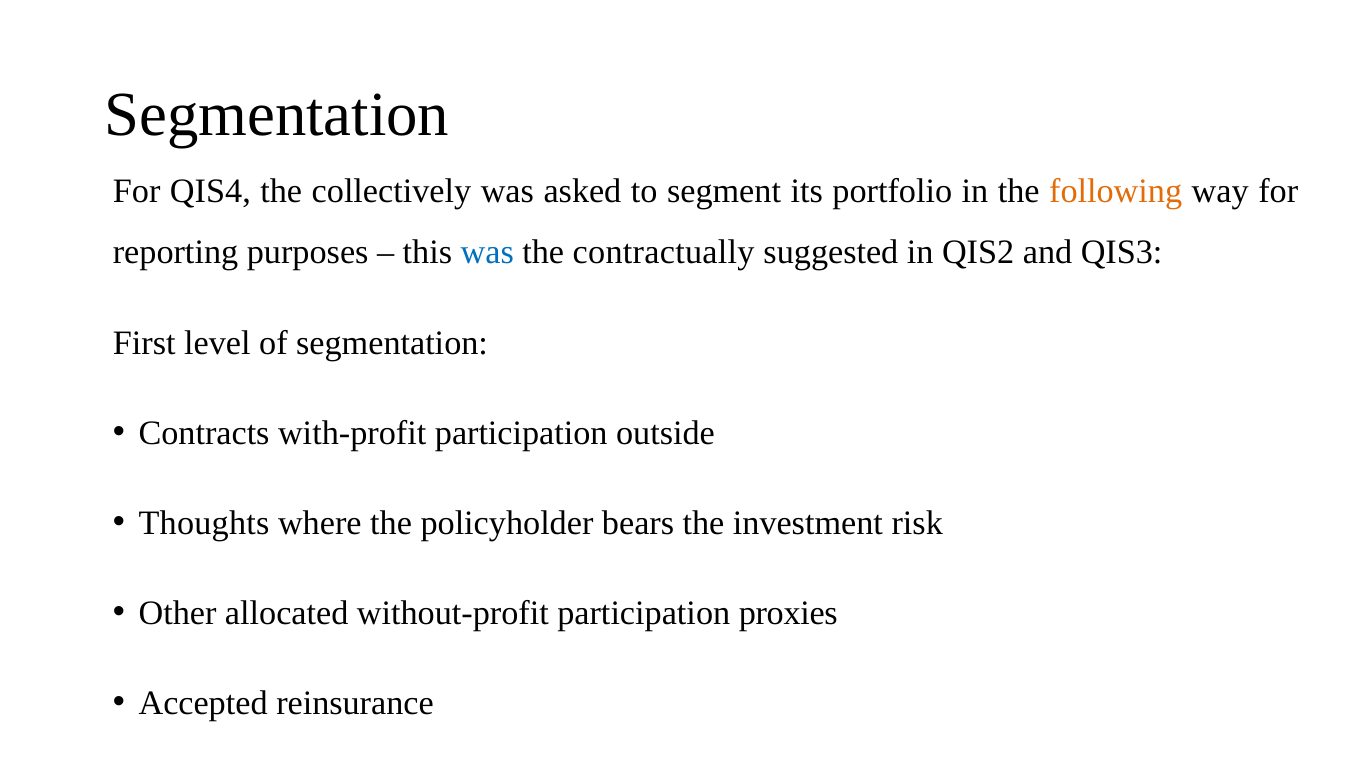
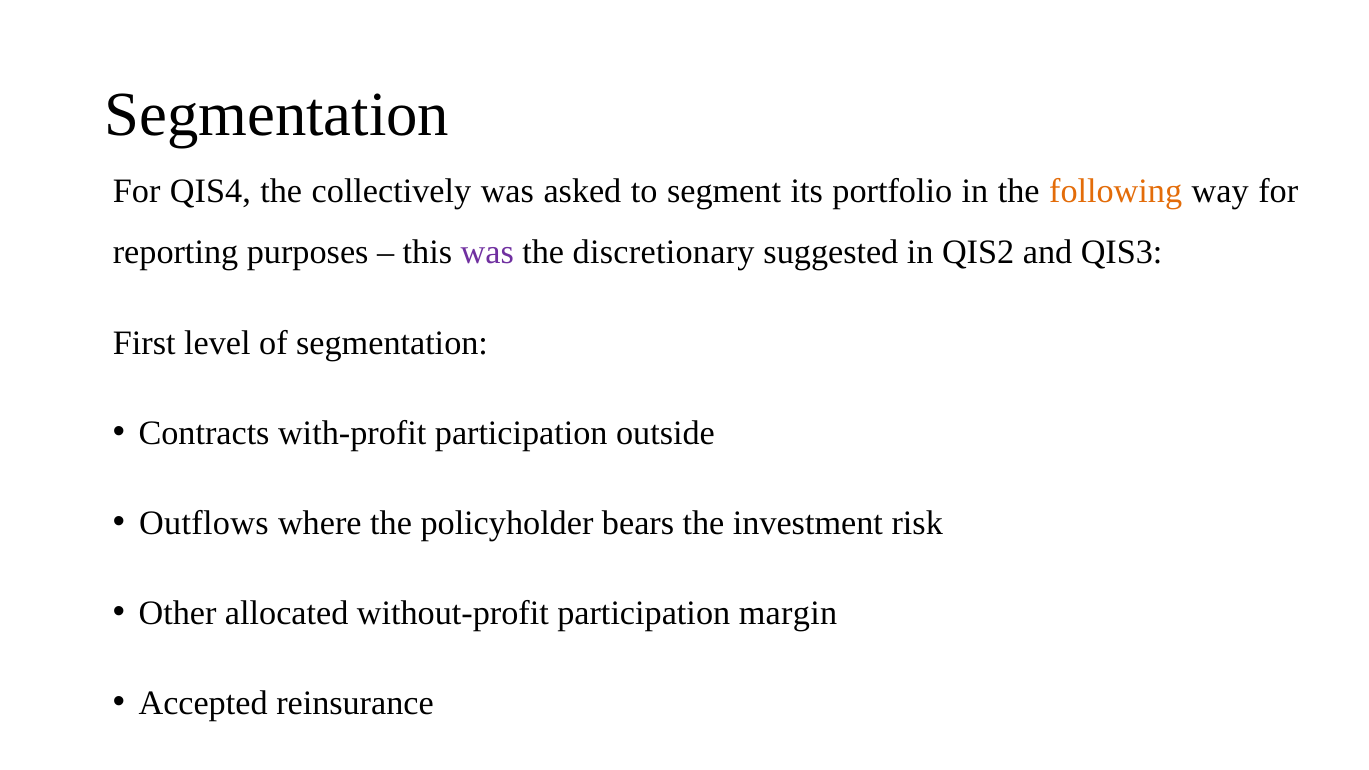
was colour: blue -> purple (487, 253)
contractually: contractually -> discretionary (664, 253)
Thoughts: Thoughts -> Outflows (204, 523)
proxies: proxies -> margin (788, 613)
